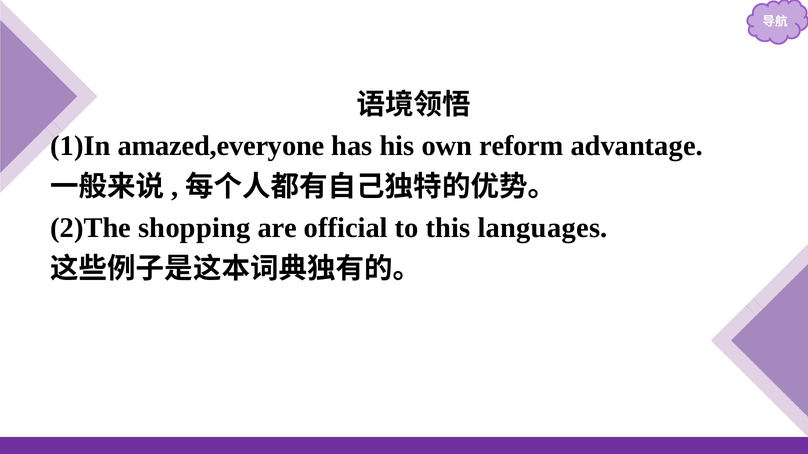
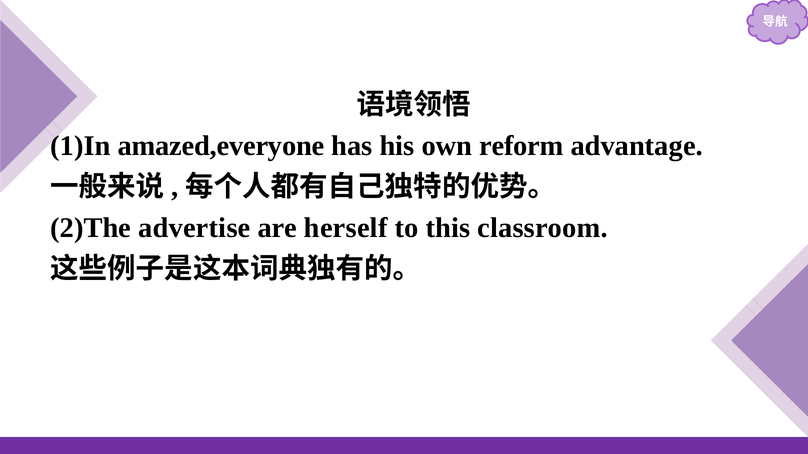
shopping: shopping -> advertise (194, 228)
official: official -> herself (346, 228)
languages: languages -> classroom (543, 228)
